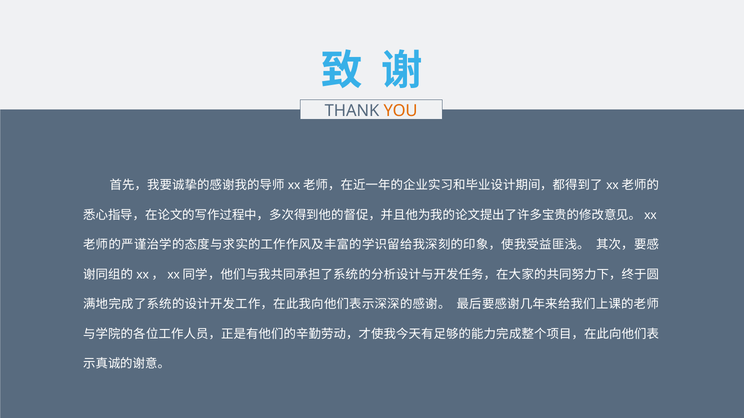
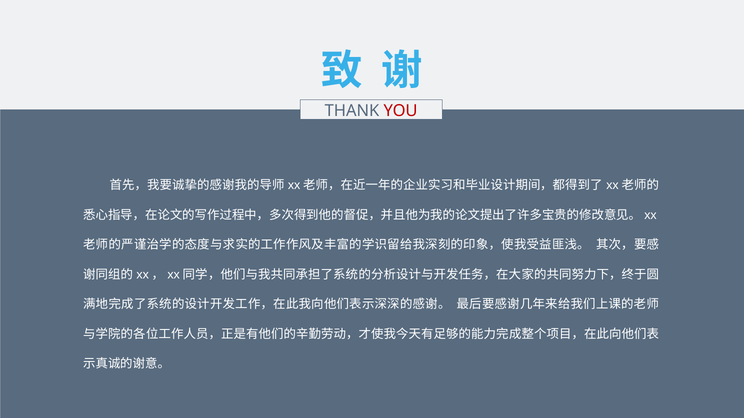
YOU colour: orange -> red (401, 111)
